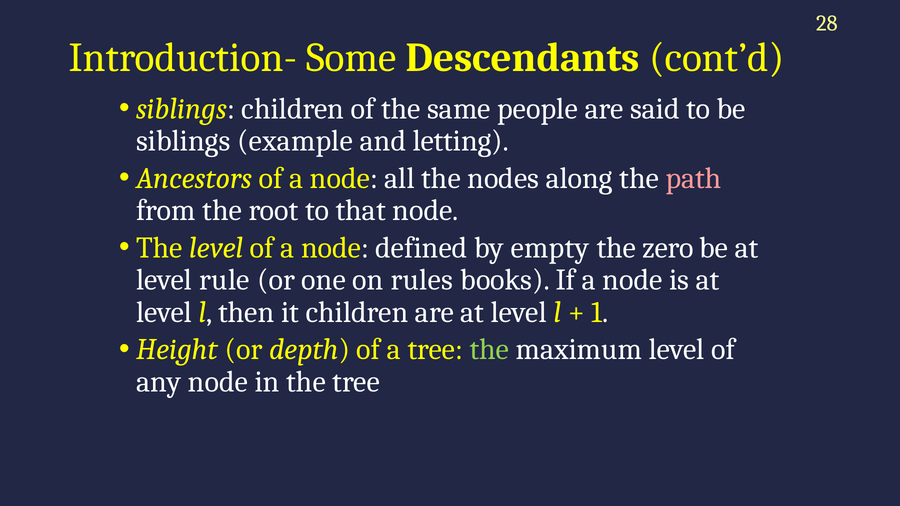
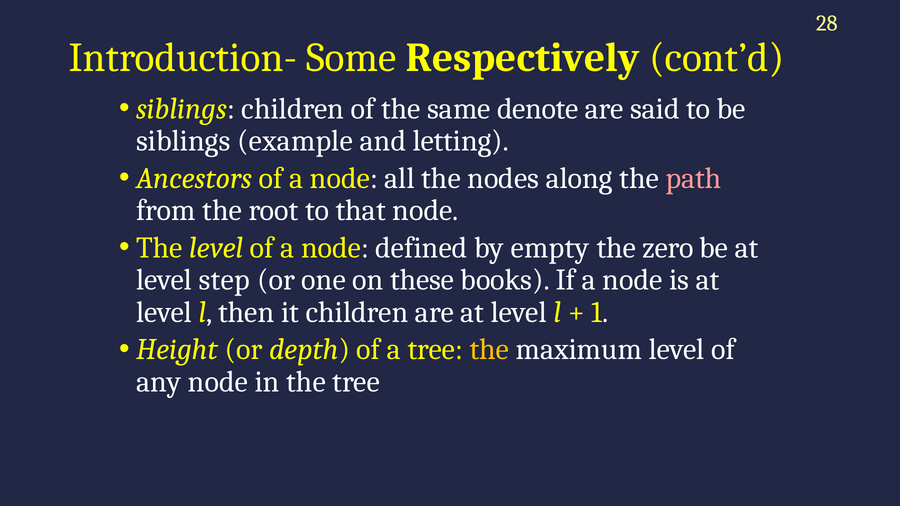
Descendants: Descendants -> Respectively (523, 58)
people: people -> denote (538, 109)
rule: rule -> step (224, 280)
rules: rules -> these (422, 280)
the colour: light green -> yellow (489, 350)
